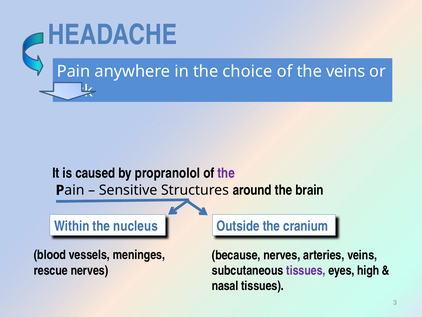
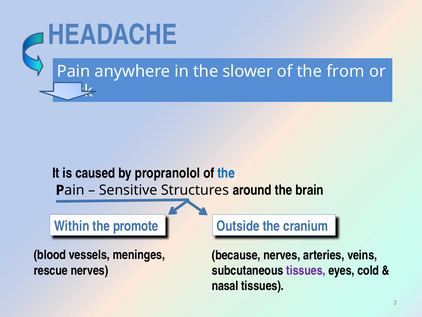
choice: choice -> slower (248, 71)
the veins: veins -> from (345, 71)
the colour: purple -> blue (226, 173)
nucleus: nucleus -> promote (136, 226)
high: high -> cold (368, 270)
